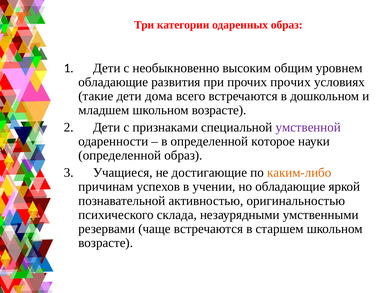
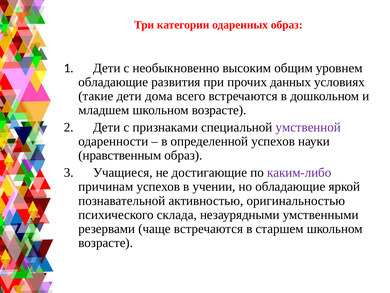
прочих прочих: прочих -> данных (291, 82)
определенной которое: которое -> успехов (273, 141)
определенной: определенной -> нравственным (120, 155)
каким-либо colour: orange -> purple (299, 172)
